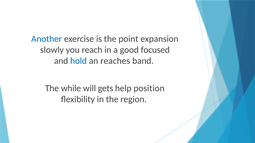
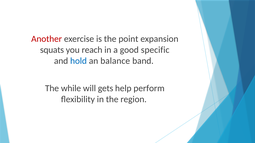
Another colour: blue -> red (47, 39)
slowly: slowly -> squats (52, 50)
focused: focused -> specific (155, 50)
reaches: reaches -> balance (115, 61)
position: position -> perform (149, 88)
